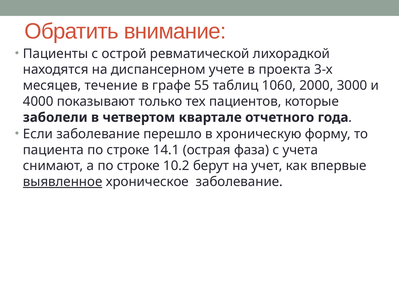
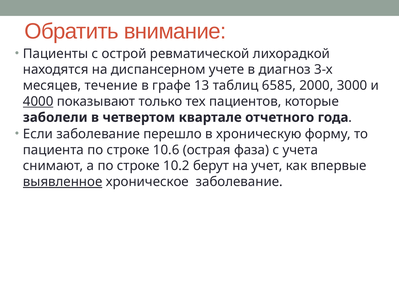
проекта: проекта -> диагноз (285, 70)
55: 55 -> 13 (202, 86)
1060: 1060 -> 6585 (279, 86)
4000 underline: none -> present (38, 102)
14.1: 14.1 -> 10.6 (166, 150)
